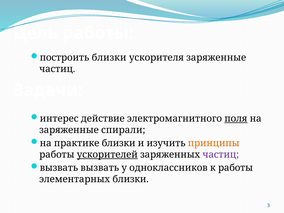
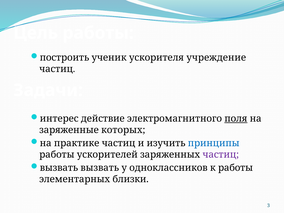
построить близки: близки -> ученик (109, 58)
ускорителя заряженные: заряженные -> учреждение (216, 58)
спирали: спирали -> которых (123, 130)
практике близки: близки -> частиц (119, 143)
принципы colour: orange -> blue (214, 143)
ускорителей underline: present -> none (107, 155)
